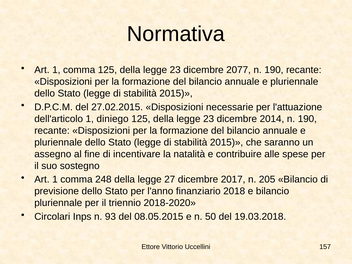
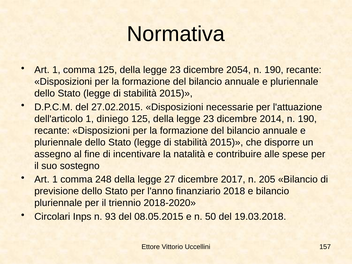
2077: 2077 -> 2054 (239, 70)
saranno: saranno -> disporre (282, 142)
